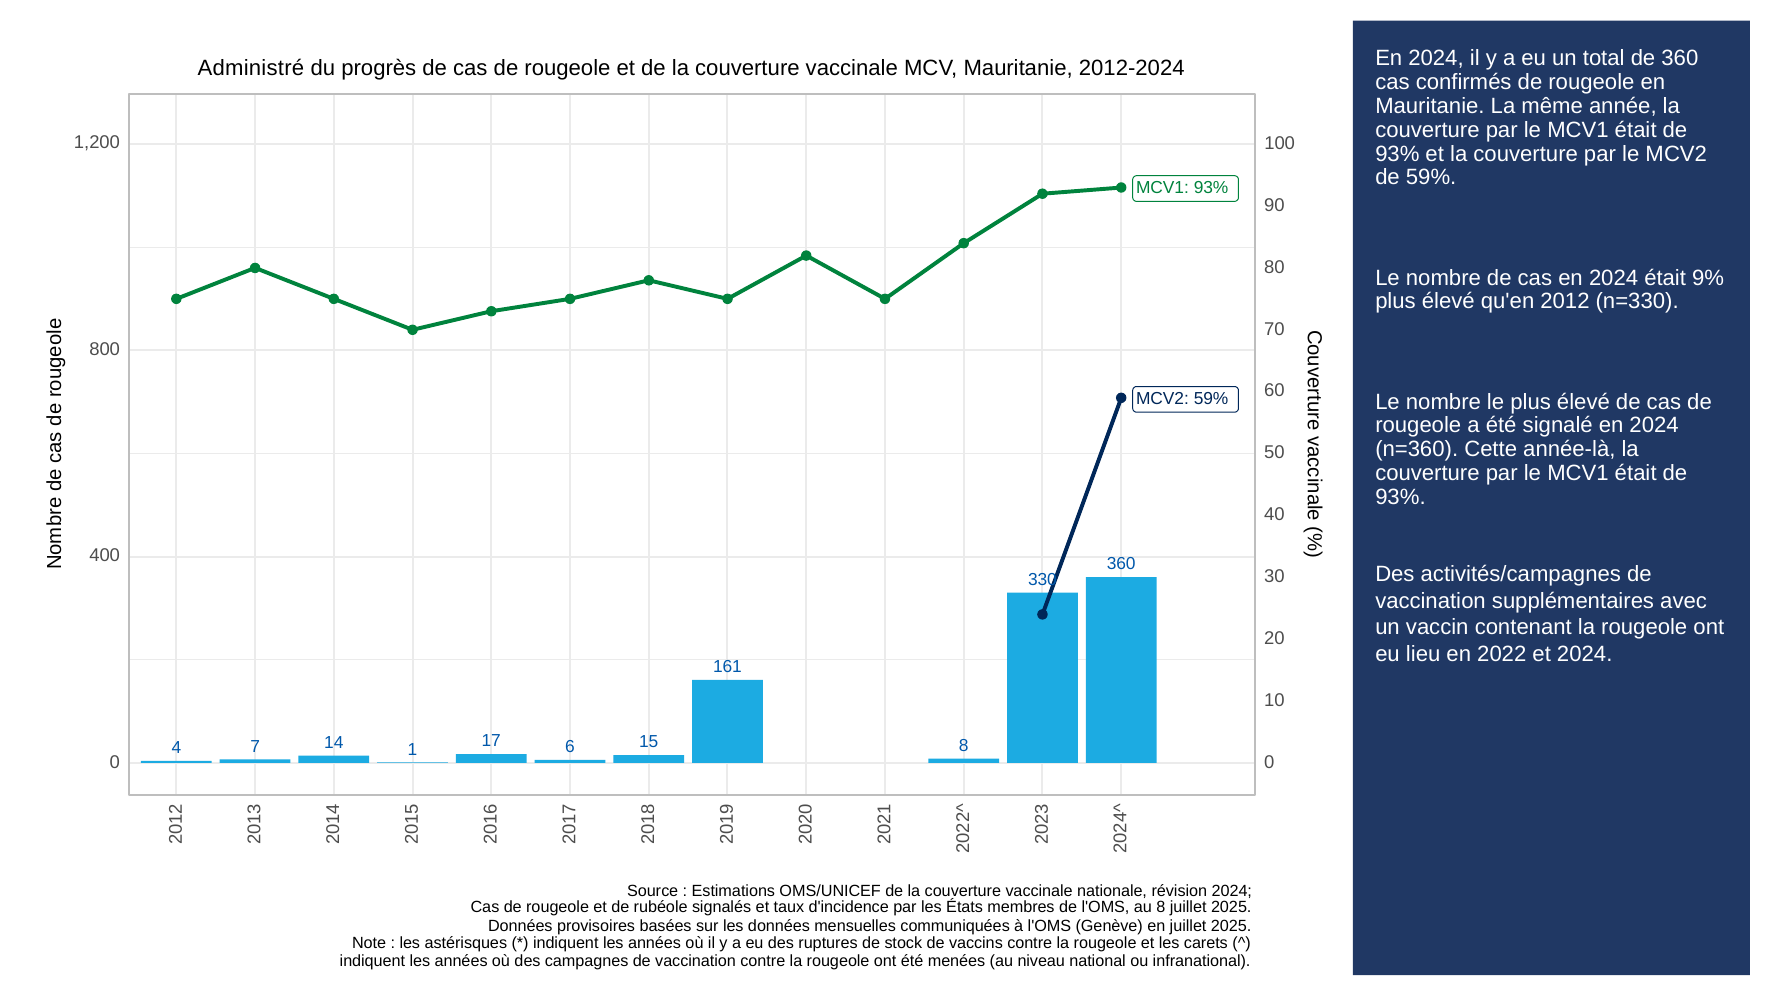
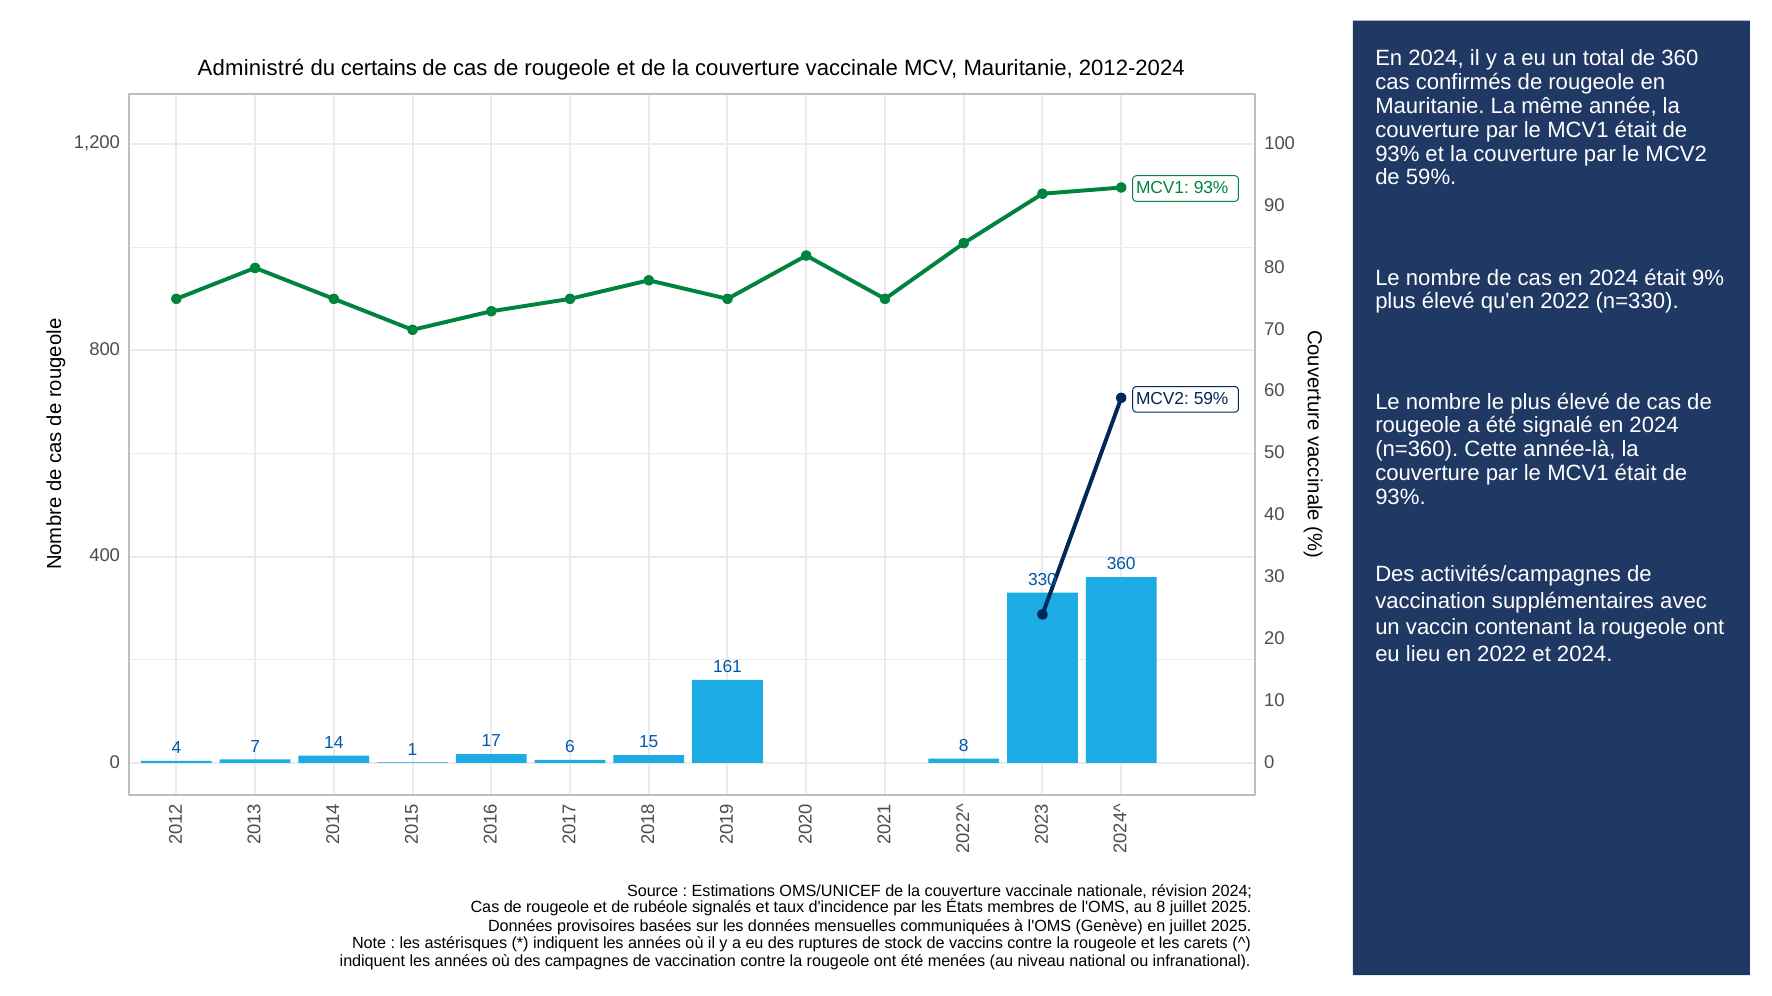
progrès: progrès -> certains (379, 68)
qu'en 2012: 2012 -> 2022 (1565, 302)
